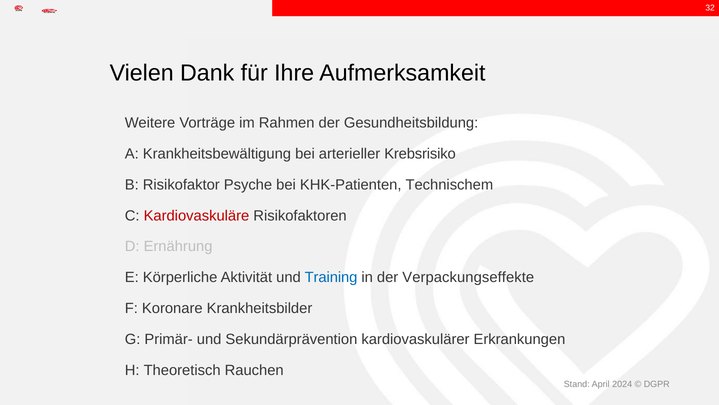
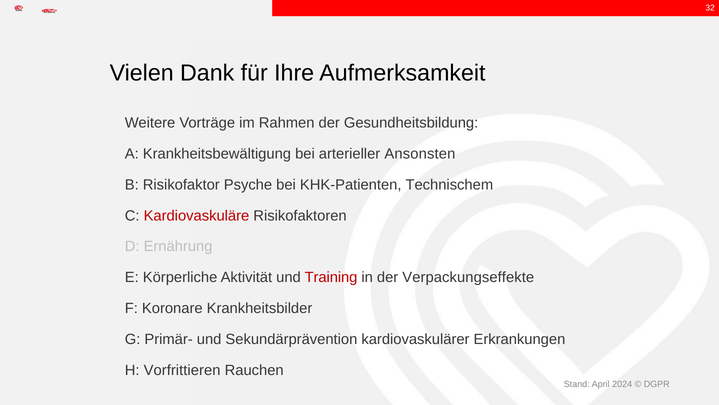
Krebsrisiko: Krebsrisiko -> Ansonsten (420, 154)
Training colour: blue -> red (331, 277)
Theoretisch: Theoretisch -> Vorfrittieren (182, 370)
